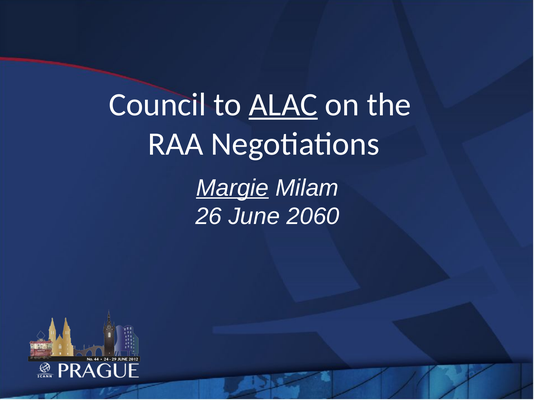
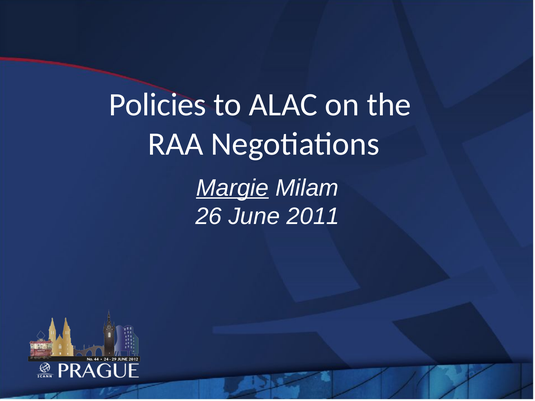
Council: Council -> Policies (158, 105)
ALAC underline: present -> none (283, 105)
2060: 2060 -> 2011 (313, 217)
